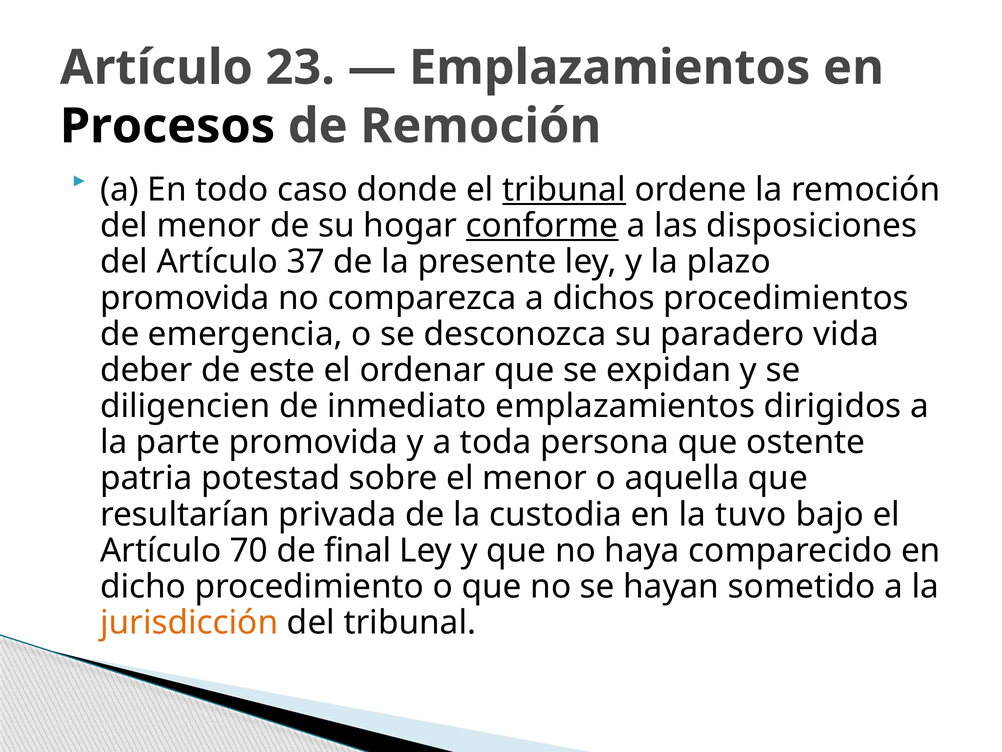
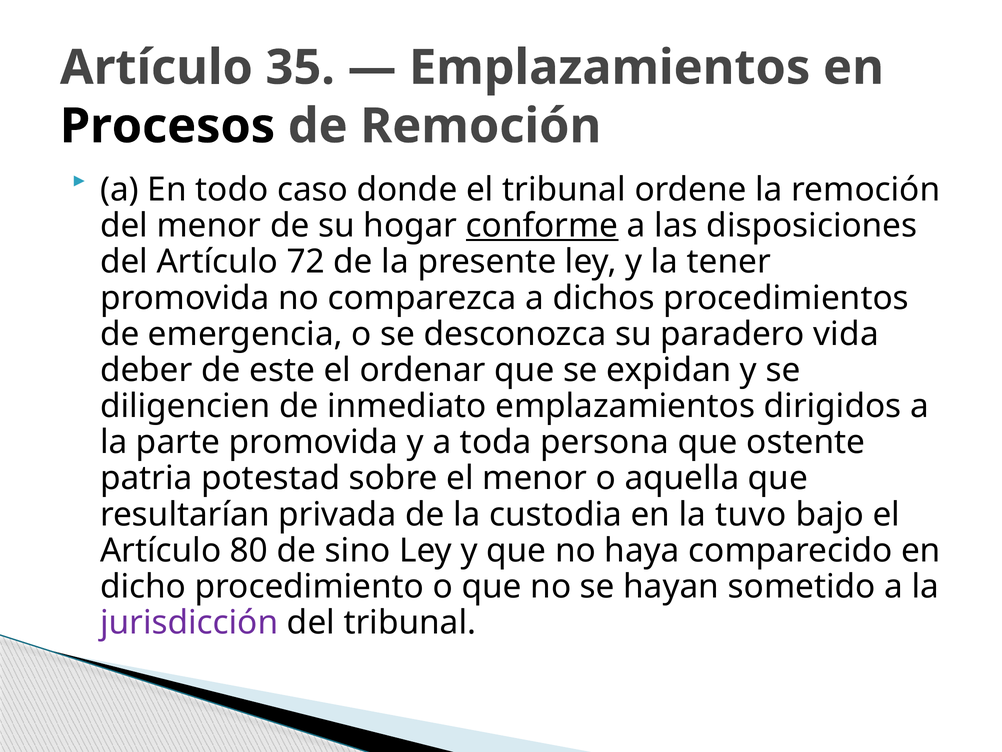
23: 23 -> 35 (300, 68)
tribunal underline: present -> none (564, 190)
37: 37 -> 72 (306, 262)
plazo: plazo -> tener (729, 262)
70: 70 -> 80 (249, 550)
final: final -> sino (358, 550)
jurisdicción colour: orange -> purple (189, 622)
